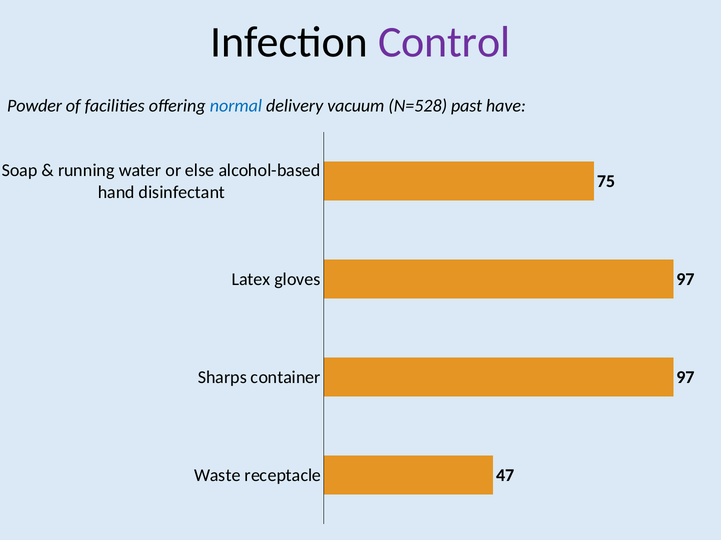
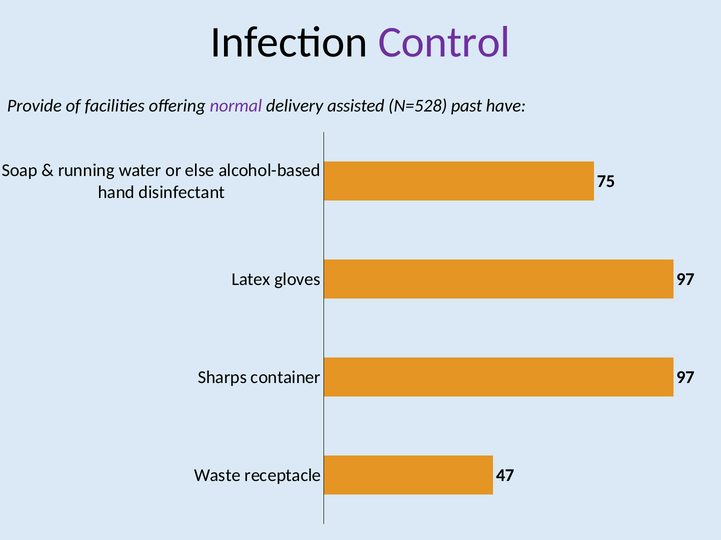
Powder: Powder -> Provide (34, 106)
normal colour: blue -> purple (236, 106)
vacuum: vacuum -> assisted (356, 106)
